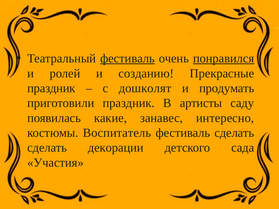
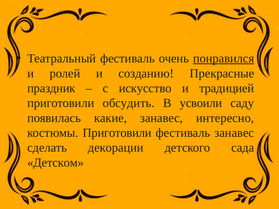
фестиваль underline: present -> none (127, 59)
дошколят: дошколят -> искусство (145, 88)
продумать: продумать -> традицией (227, 88)
приготовили праздник: праздник -> обсудить (129, 103)
артисты: артисты -> усвоили (201, 103)
костюмы Воспитатель: Воспитатель -> Приготовили (117, 133)
фестиваль сделать: сделать -> занавес (234, 133)
Участия: Участия -> Детском (56, 163)
